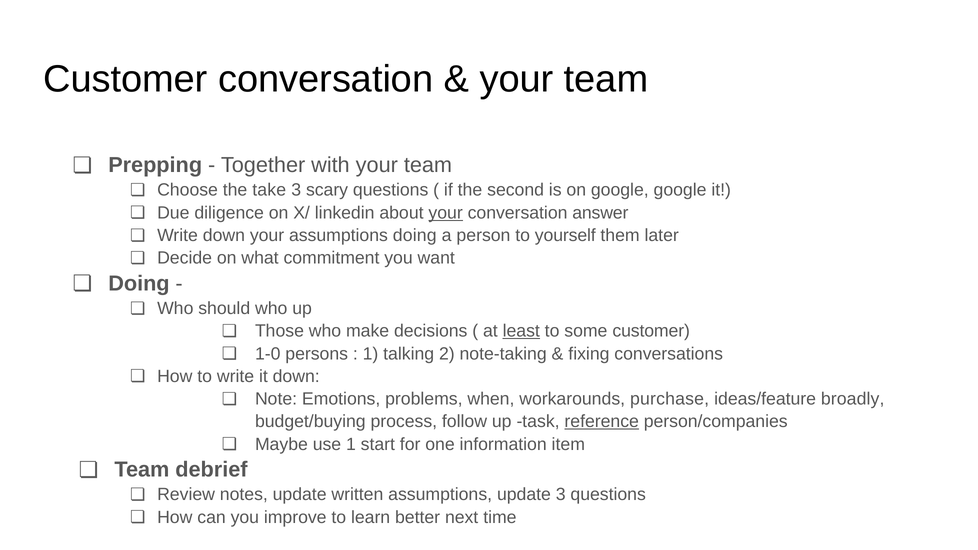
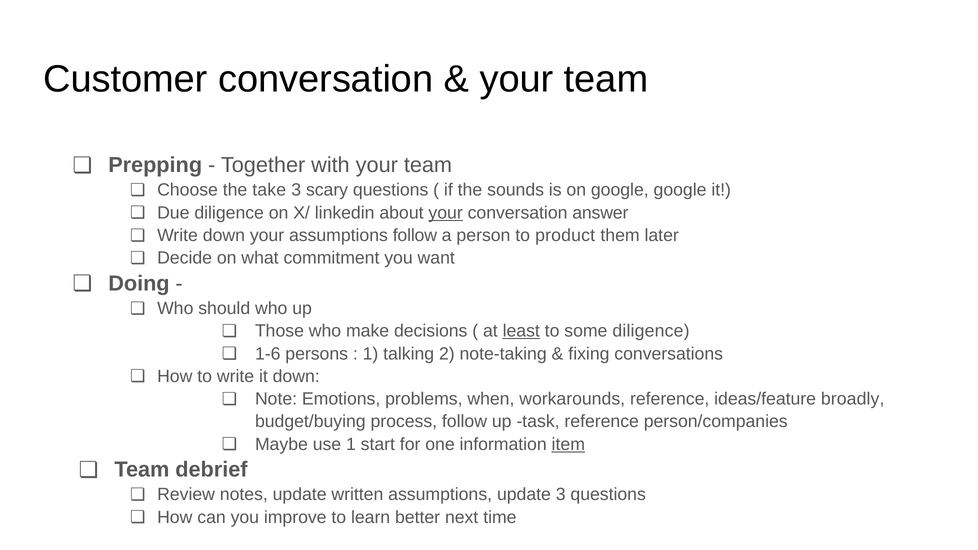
second: second -> sounds (516, 190)
assumptions doing: doing -> follow (415, 235)
yourself: yourself -> product (565, 235)
some customer: customer -> diligence (651, 331)
1-0: 1-0 -> 1-6 (268, 354)
workarounds purchase: purchase -> reference (670, 399)
reference underline: present -> none (602, 422)
item underline: none -> present (568, 444)
